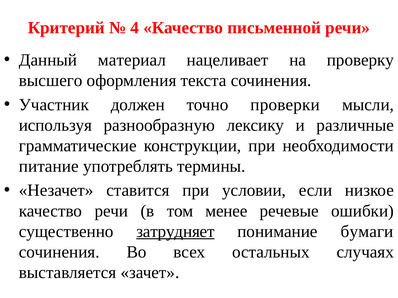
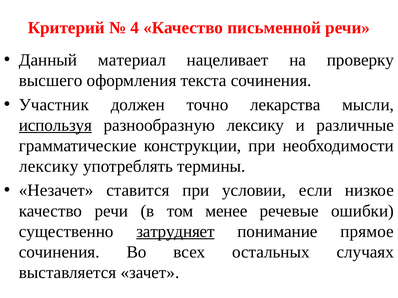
проверки: проверки -> лекарства (285, 105)
используя underline: none -> present (55, 125)
питание: питание -> лексику (49, 167)
бумаги: бумаги -> прямое (367, 232)
